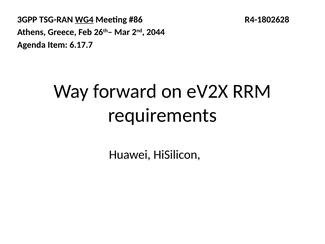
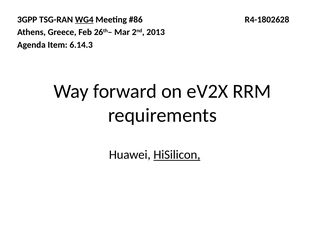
2044: 2044 -> 2013 (156, 32)
6.17.7: 6.17.7 -> 6.14.3 (81, 45)
HiSilicon underline: none -> present (177, 155)
